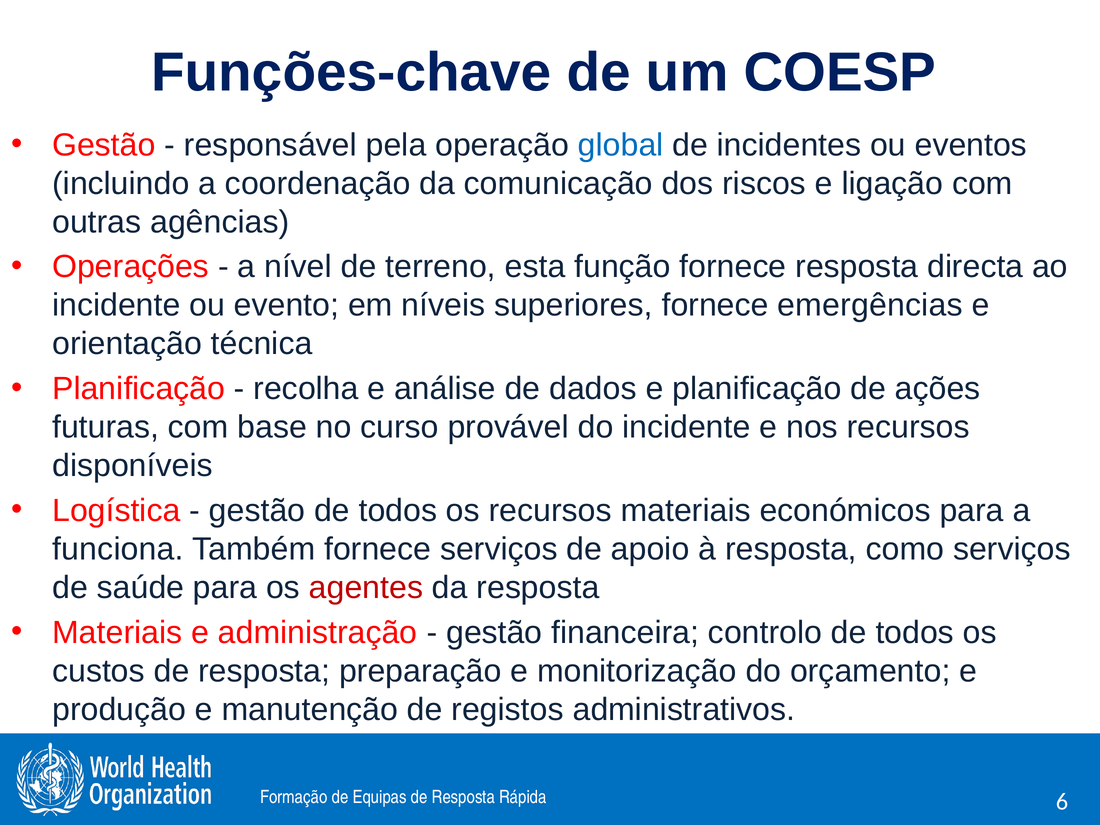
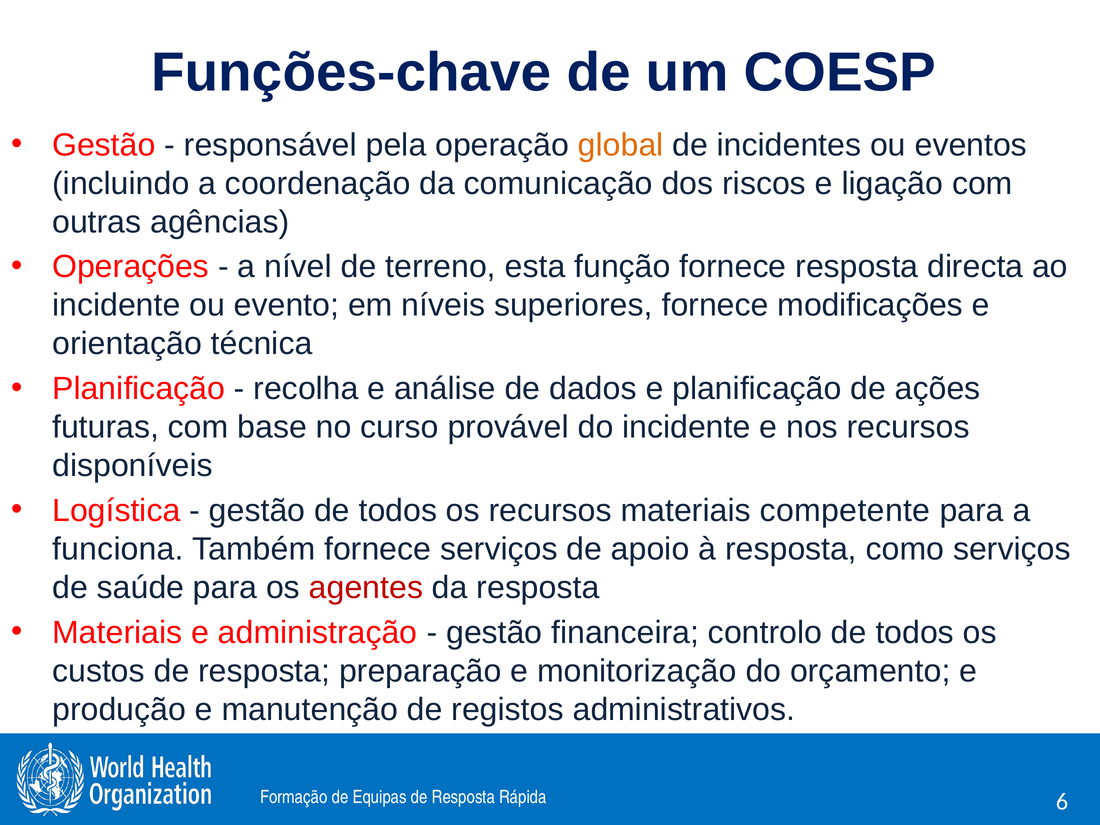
global colour: blue -> orange (621, 145)
emergências: emergências -> modificações (870, 305)
económicos: económicos -> competente (845, 511)
